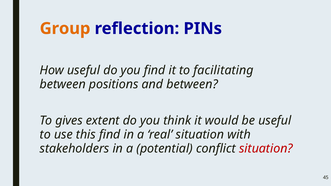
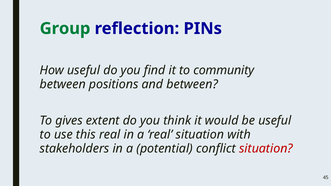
Group colour: orange -> green (65, 29)
facilitating: facilitating -> community (224, 70)
this find: find -> real (110, 135)
